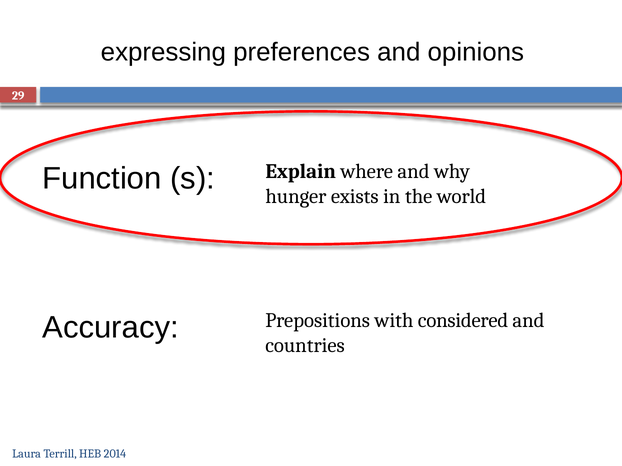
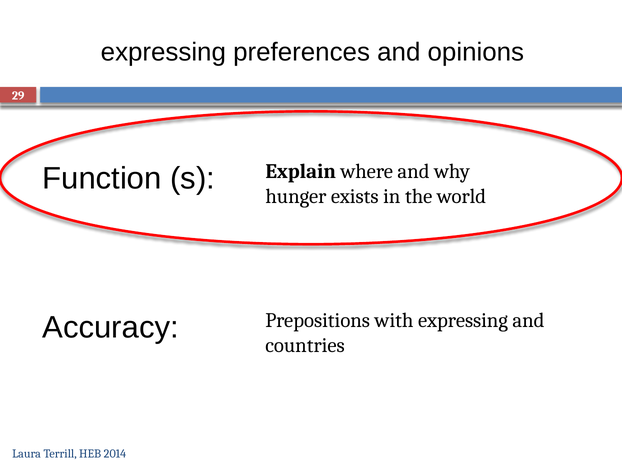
with considered: considered -> expressing (463, 321)
